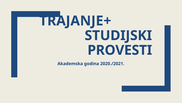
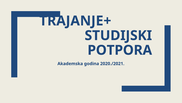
PROVESTI: PROVESTI -> POTPORA (120, 50)
